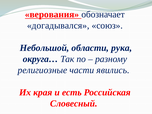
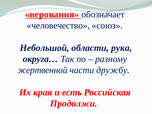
догадывался: догадывался -> человечество (58, 26)
религиозные: религиозные -> жертвенной (42, 70)
явились: явились -> дружбу (113, 70)
Словесный: Словесный -> Продолжи (74, 104)
